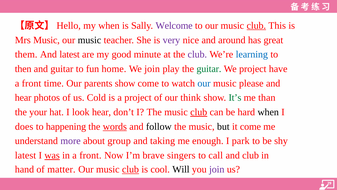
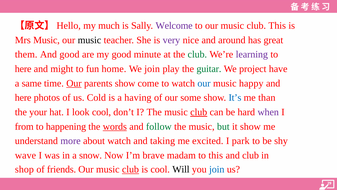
my when: when -> much (109, 26)
club underline: present -> none (256, 26)
And latest: latest -> good (69, 54)
club colour: purple -> green (197, 54)
learning colour: blue -> purple (252, 54)
then: then -> here (23, 69)
and guitar: guitar -> might (62, 69)
front: front -> same (32, 83)
Our underline: none -> present (74, 83)
please: please -> happy (251, 83)
hear: hear -> here (23, 97)
a project: project -> having (138, 97)
think: think -> some (191, 97)
It’s colour: green -> blue (235, 97)
look hear: hear -> cool (101, 112)
when colour: black -> purple (268, 112)
does: does -> from (24, 126)
follow colour: black -> green (159, 126)
but colour: black -> green (223, 126)
it come: come -> show (250, 126)
about group: group -> watch (119, 141)
enough: enough -> excited (208, 141)
latest: latest -> wave (25, 155)
was underline: present -> none (52, 155)
in a front: front -> snow (91, 155)
singers: singers -> madam (181, 155)
to call: call -> this (216, 155)
hand: hand -> shop (24, 169)
matter: matter -> friends (62, 169)
join colour: purple -> blue (217, 169)
